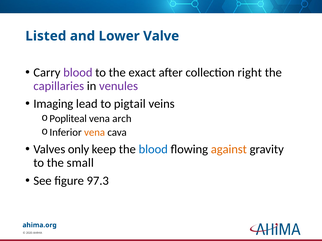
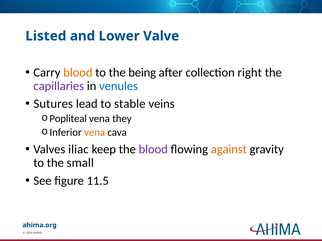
blood colour: purple -> orange (78, 73)
exact: exact -> being (142, 73)
venules colour: purple -> blue (119, 86)
Imaging: Imaging -> Sutures (53, 104)
pigtail: pigtail -> stable (130, 104)
arch: arch -> they (122, 119)
only: only -> iliac (78, 150)
blood colour: blue -> purple (153, 150)
97.3: 97.3 -> 11.5 (98, 181)
